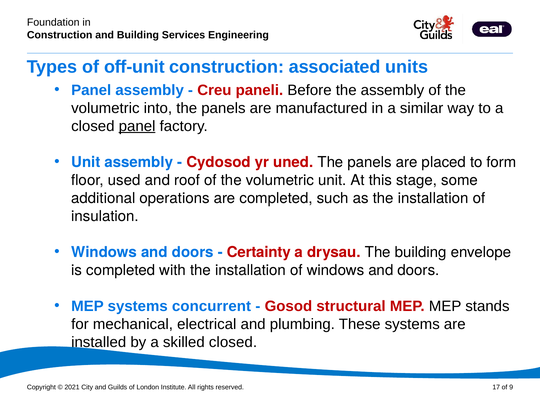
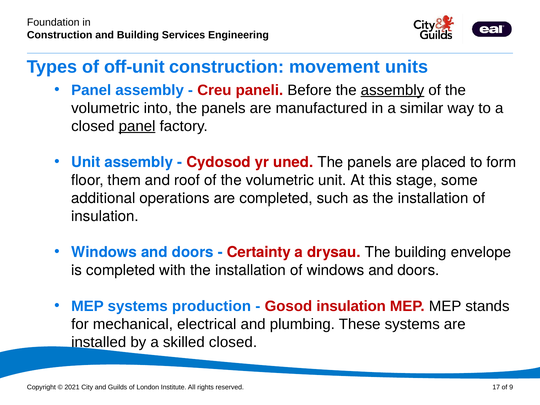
associated: associated -> movement (335, 67)
assembly underline: none -> present (392, 90)
used: used -> them (124, 180)
concurrent: concurrent -> production (211, 306)
Gosod structural: structural -> insulation (351, 306)
